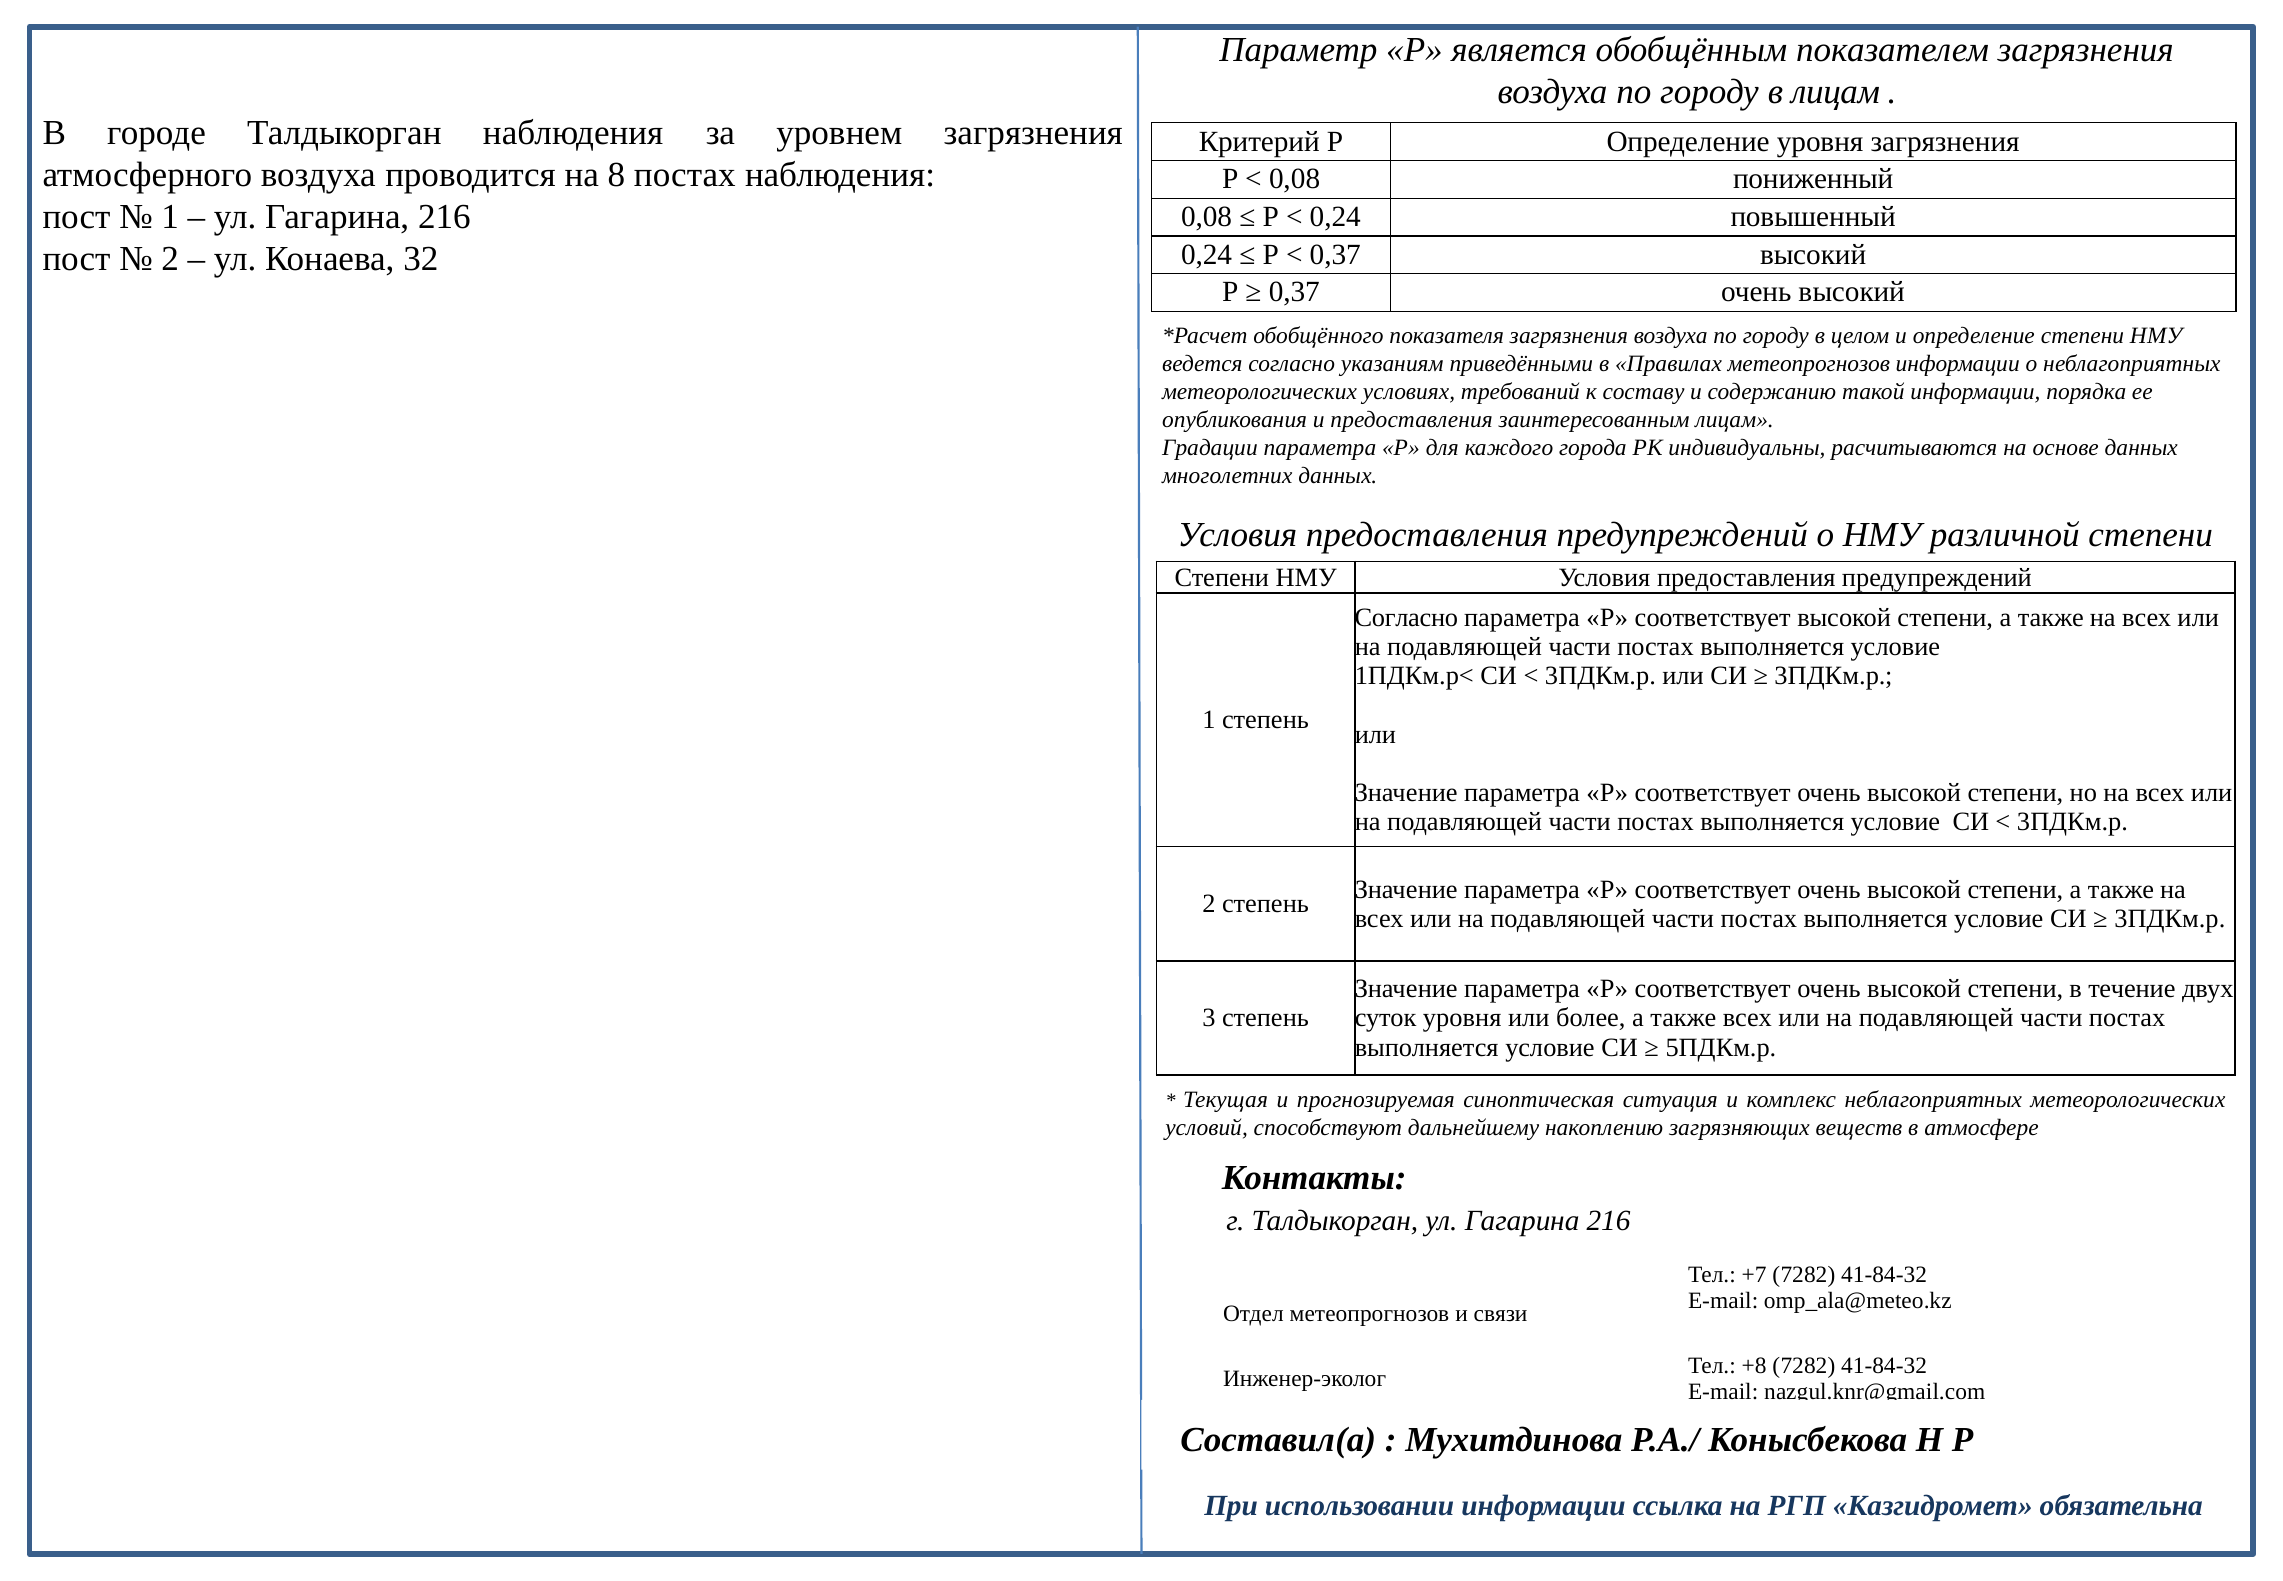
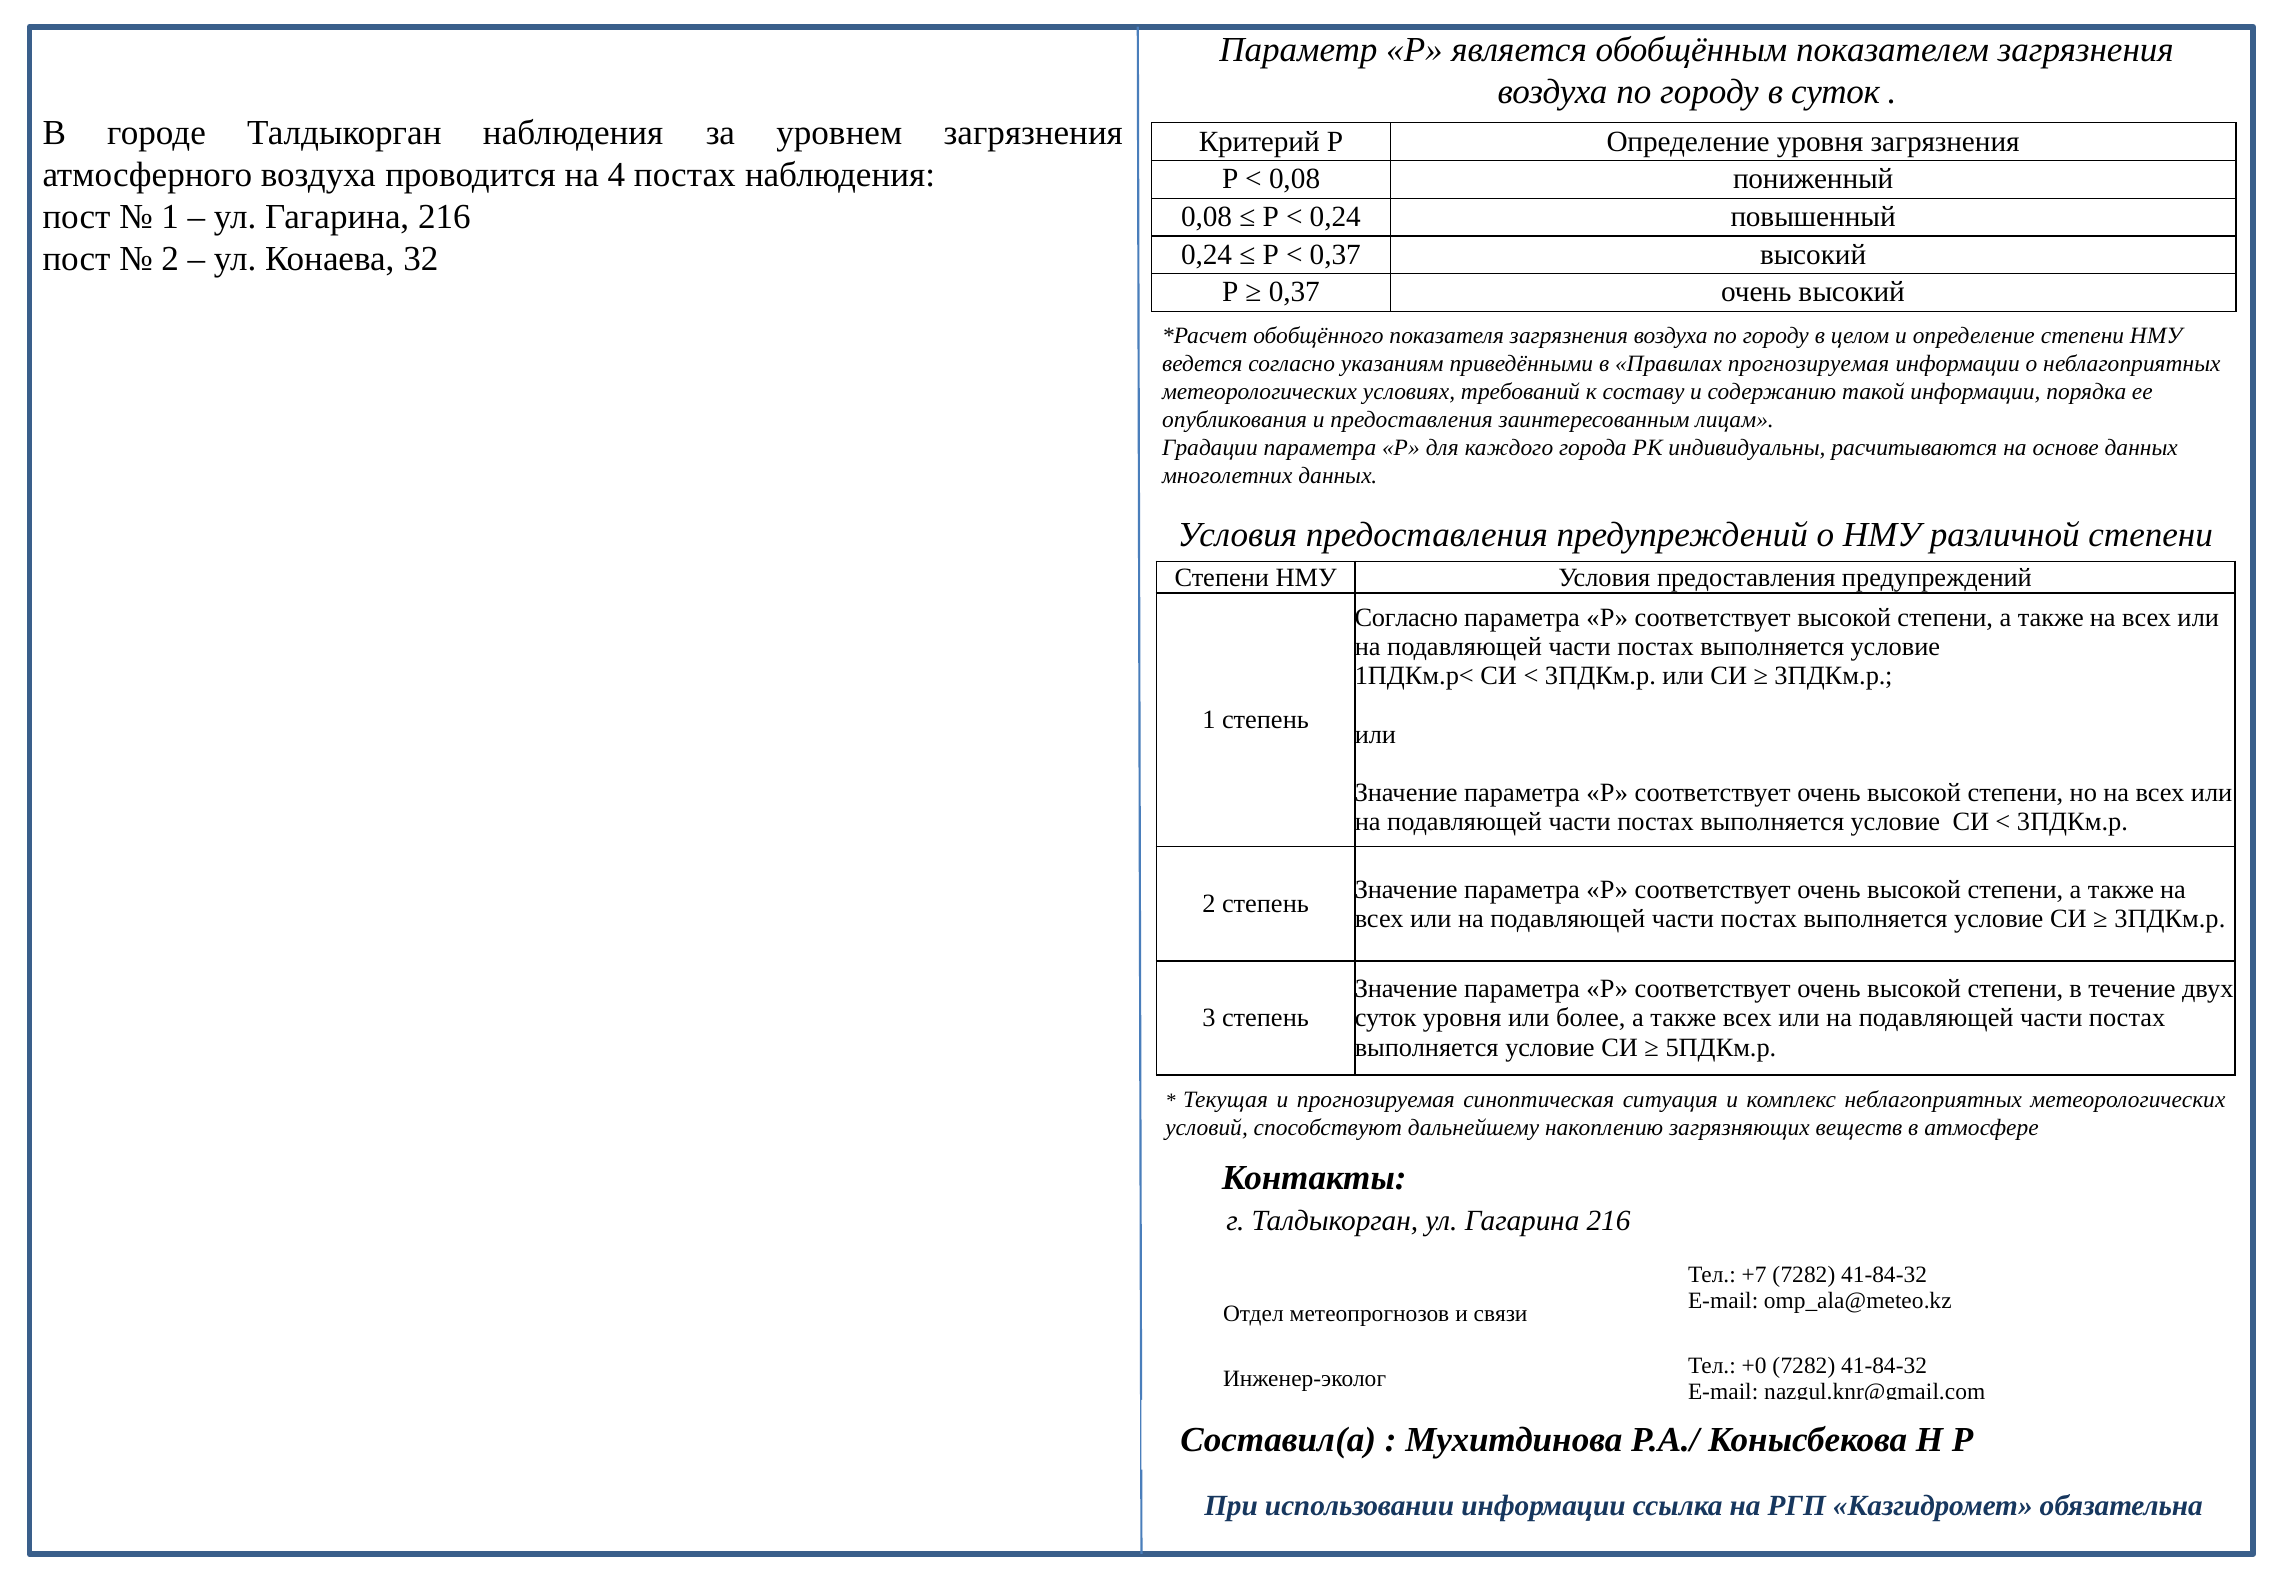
в лицам: лицам -> суток (1836, 92)
8: 8 -> 4 (616, 175)
Правилах метеопрогнозов: метеопрогнозов -> прогнозируемая (1809, 363)
+8: +8 -> +0 (1754, 1365)
